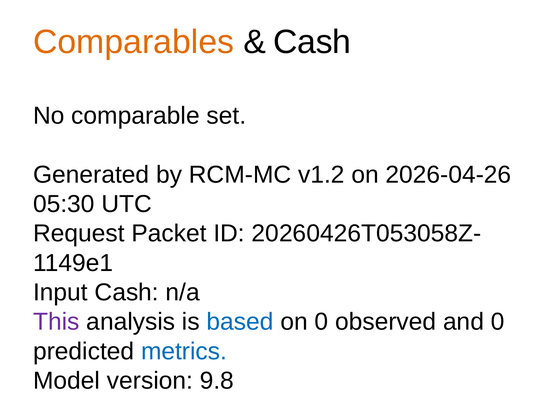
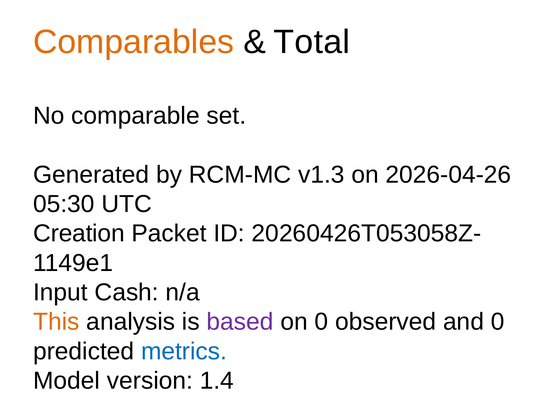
Cash: Cash -> Total (312, 42)
v1.2: v1.2 -> v1.3 (321, 175)
Request: Request -> Creation (79, 234)
This colour: purple -> orange (56, 322)
based colour: blue -> purple (240, 322)
9.8: 9.8 -> 1.4 (217, 381)
